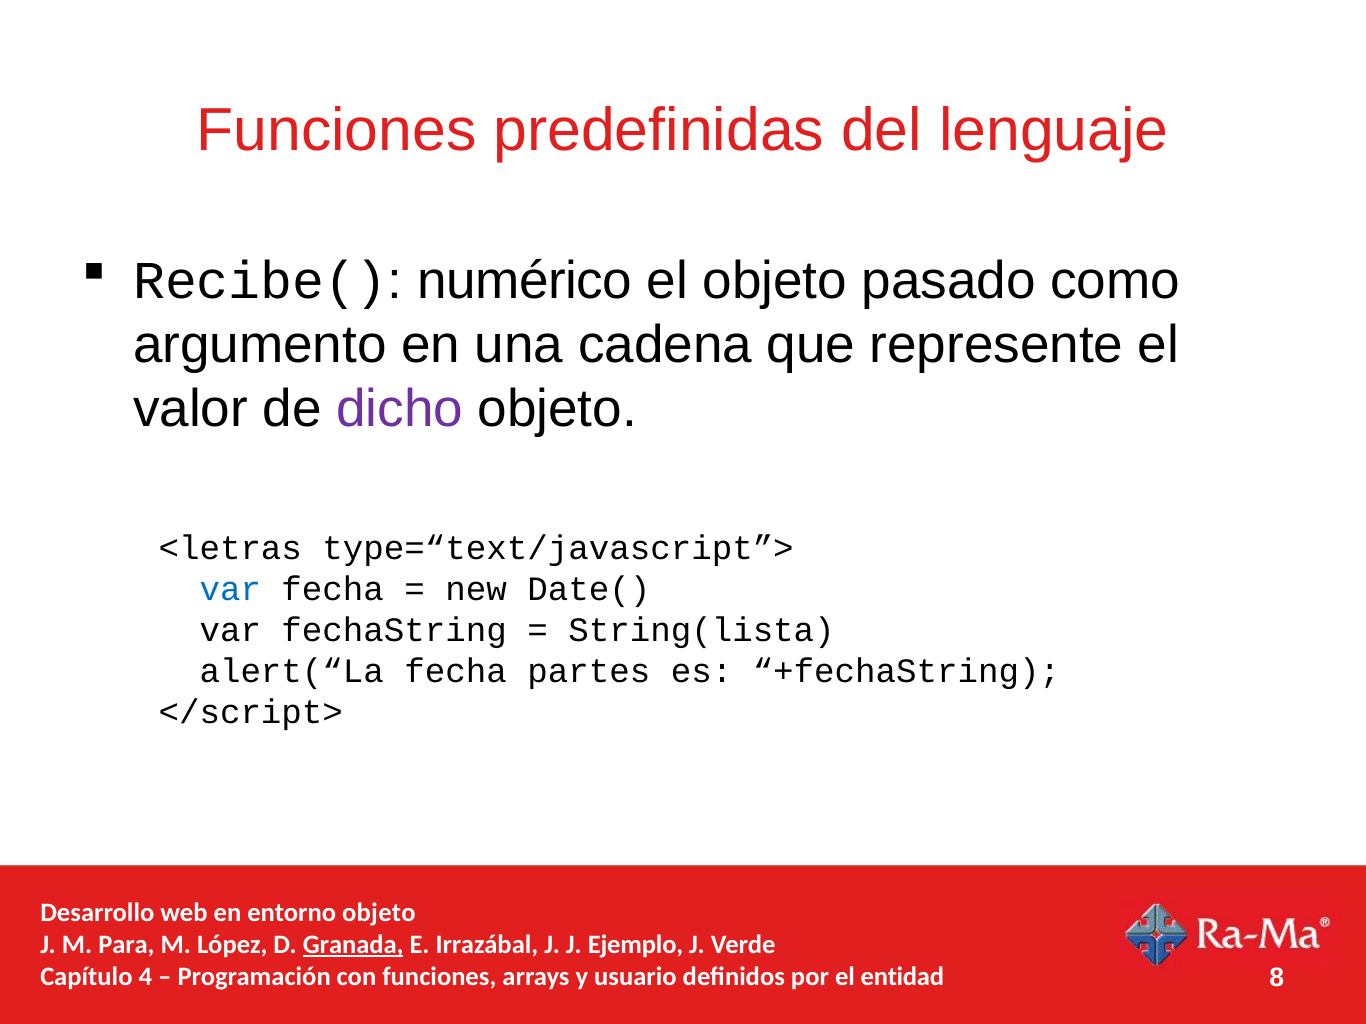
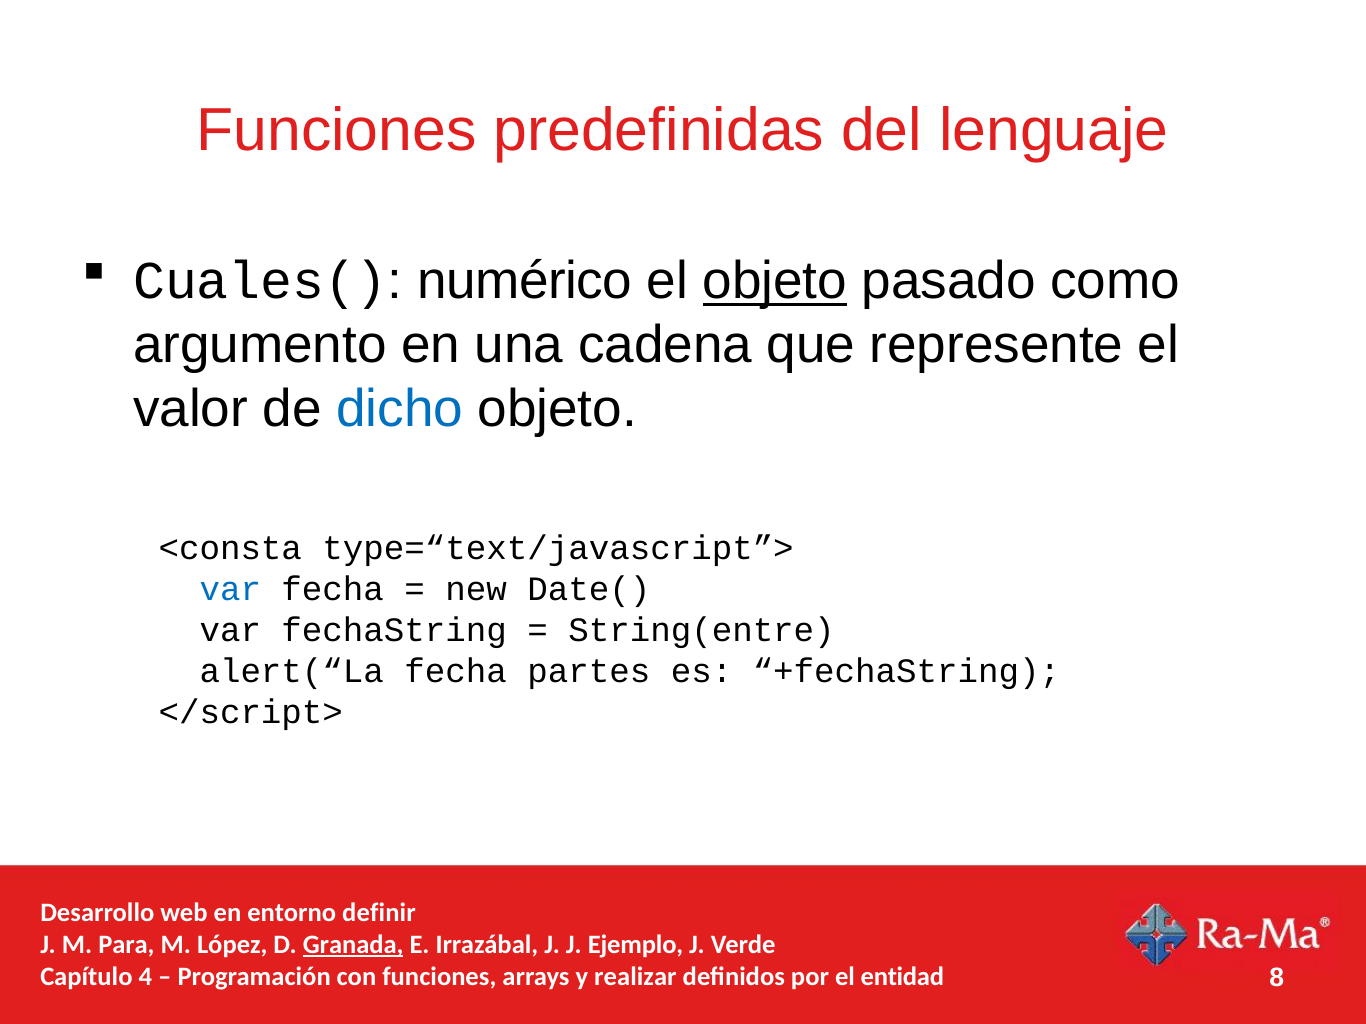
Recibe(: Recibe( -> Cuales( (260, 281)
objeto underline: none -> present (775, 281)
dicho colour: purple -> blue (400, 409)
<letras: <letras -> <consta (230, 549)
String(lista: String(lista -> String(entre (702, 631)
entorno objeto: objeto -> definir (379, 913)
usuario: usuario -> realizar (635, 977)
